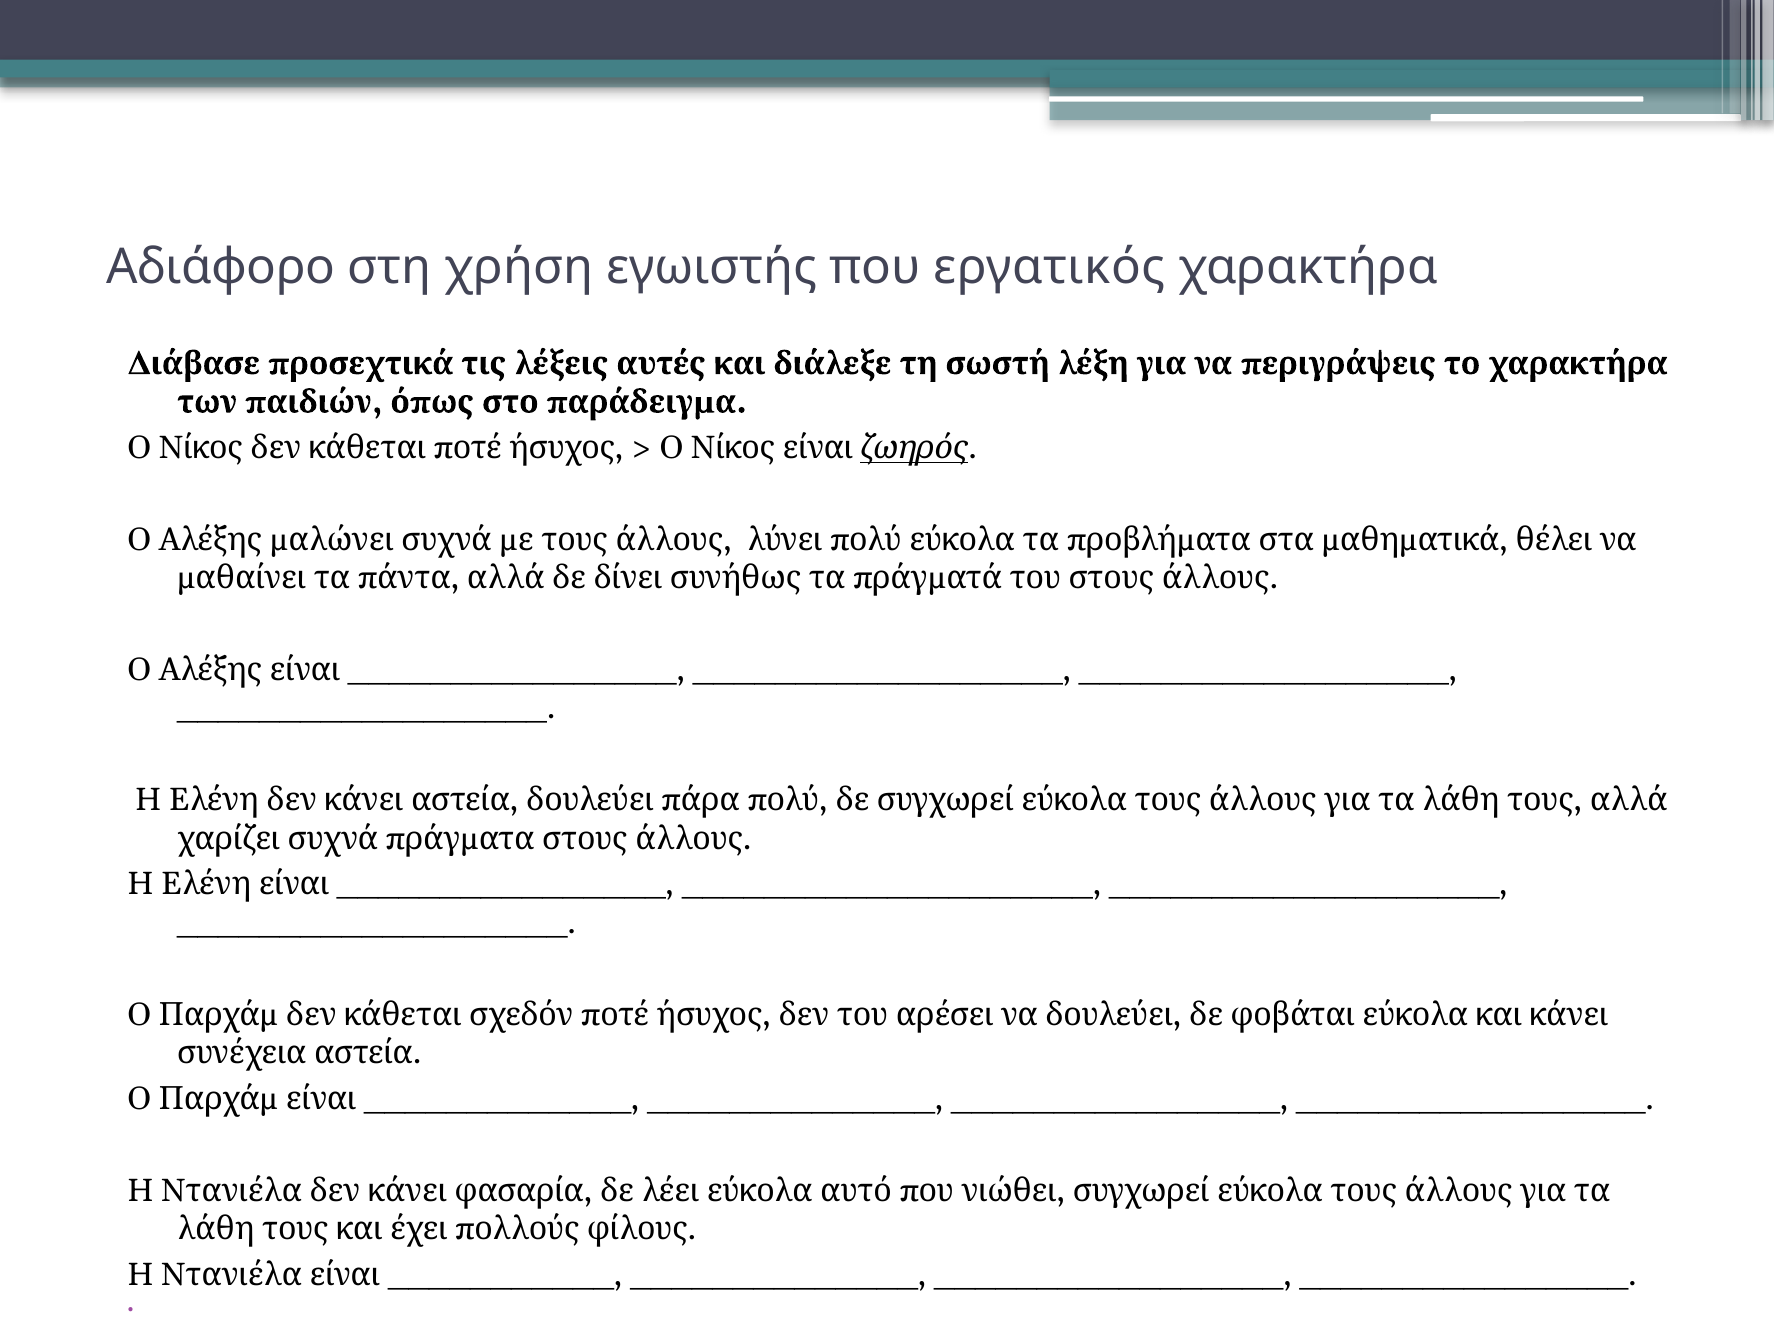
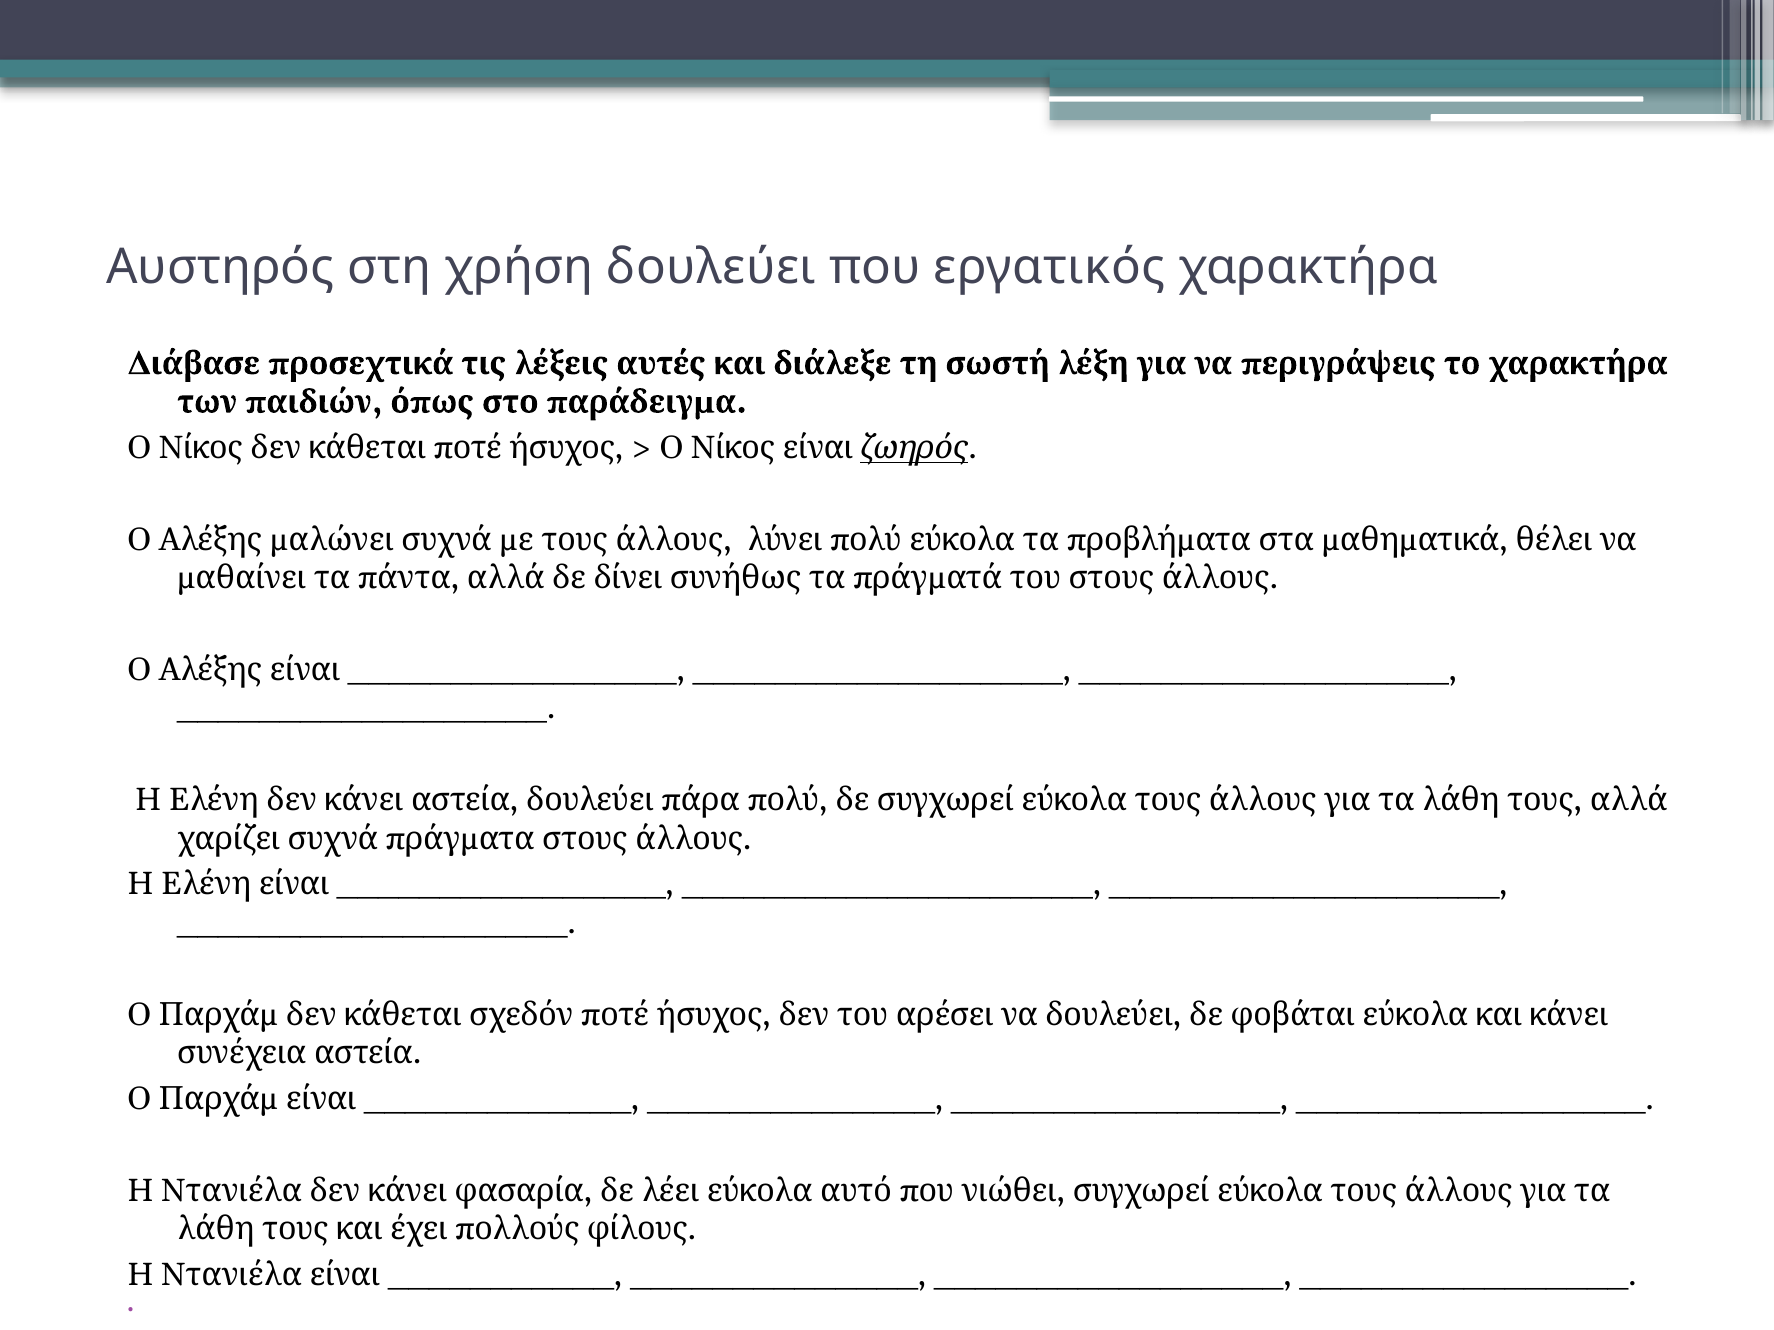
Αδιάφορο: Αδιάφορο -> Αυστηρός (220, 267)
χρήση εγωιστής: εγωιστής -> δουλεύει (712, 267)
